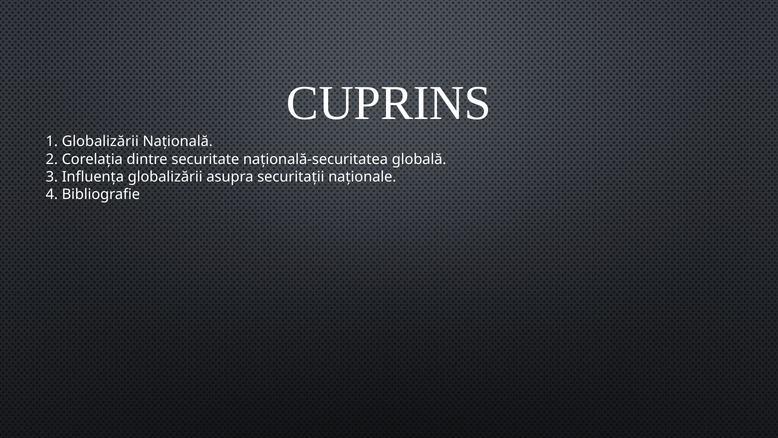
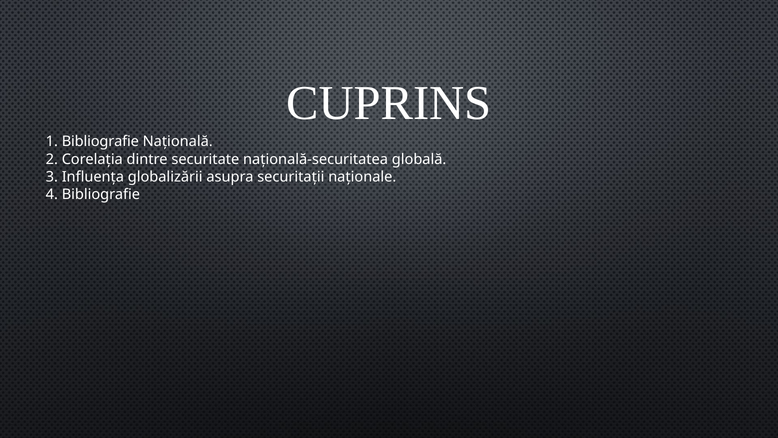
1 Globalizării: Globalizării -> Bibliografie (100, 142)
